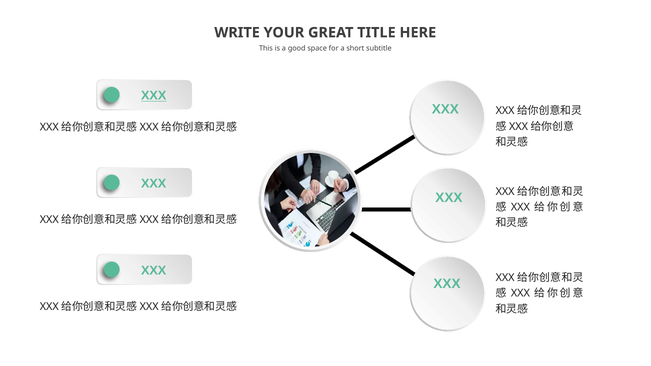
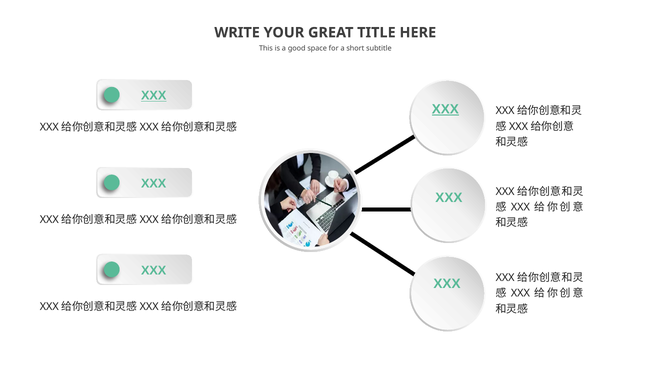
XXX underline: none -> present (445, 109)
